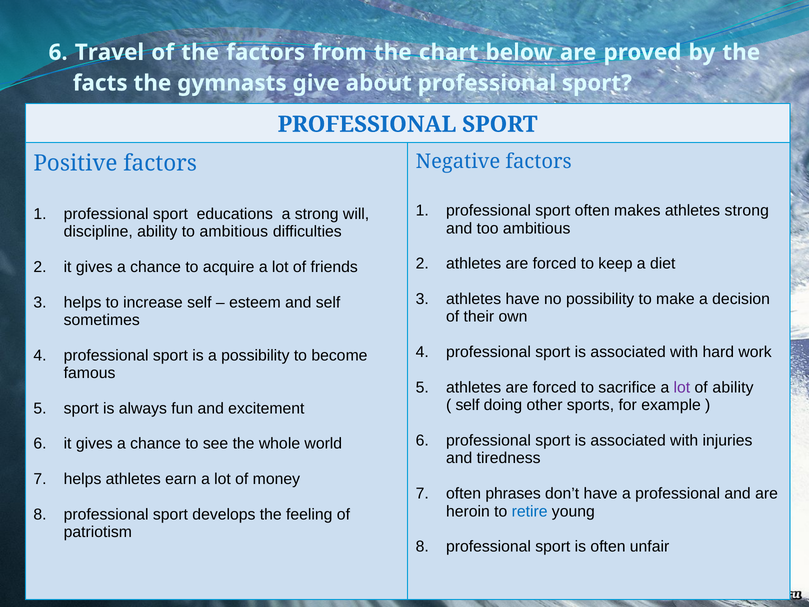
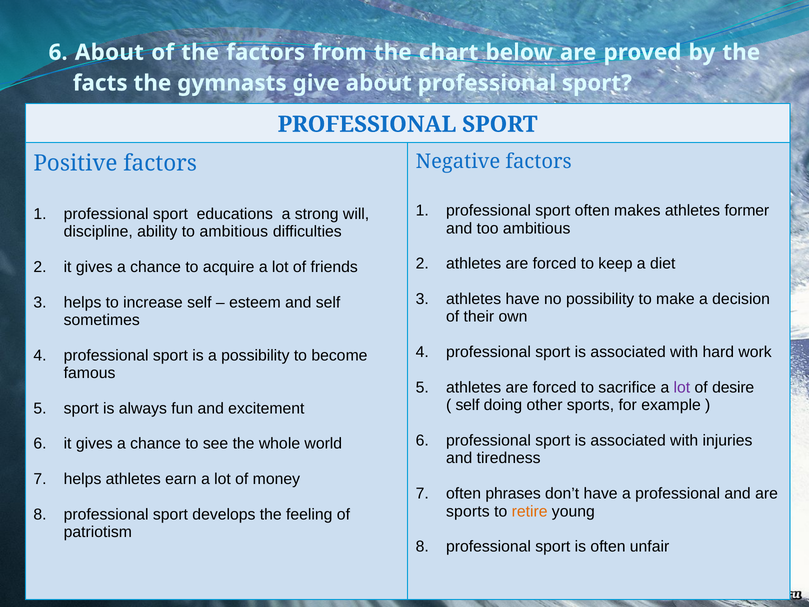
6 Travel: Travel -> About (109, 52)
athletes strong: strong -> former (747, 211)
of ability: ability -> desire (733, 387)
heroin: heroin -> sports (468, 511)
retire colour: blue -> orange (530, 511)
